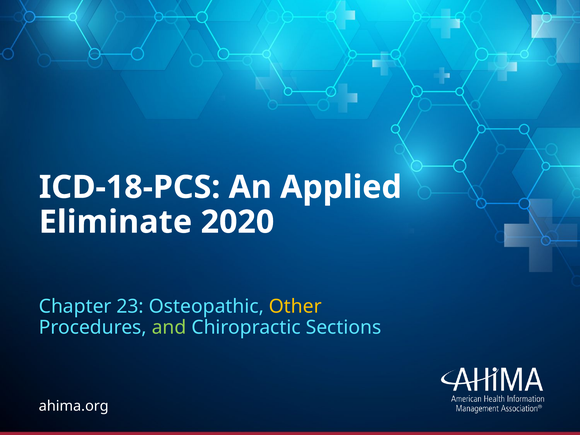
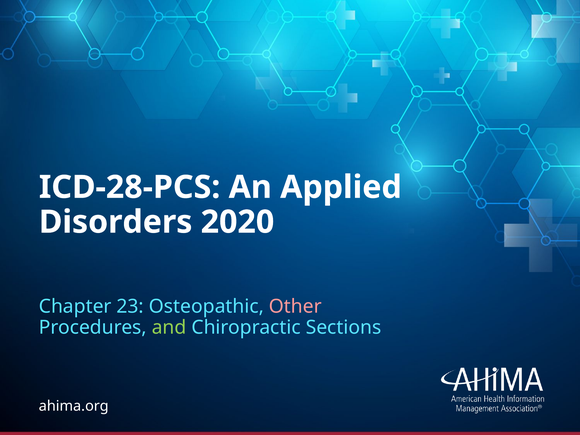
ICD-18-PCS: ICD-18-PCS -> ICD-28-PCS (130, 187)
Eliminate: Eliminate -> Disorders (116, 222)
Other colour: yellow -> pink (295, 306)
